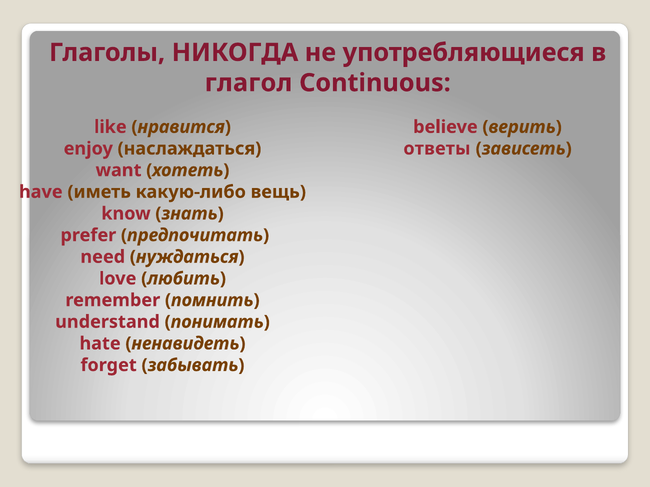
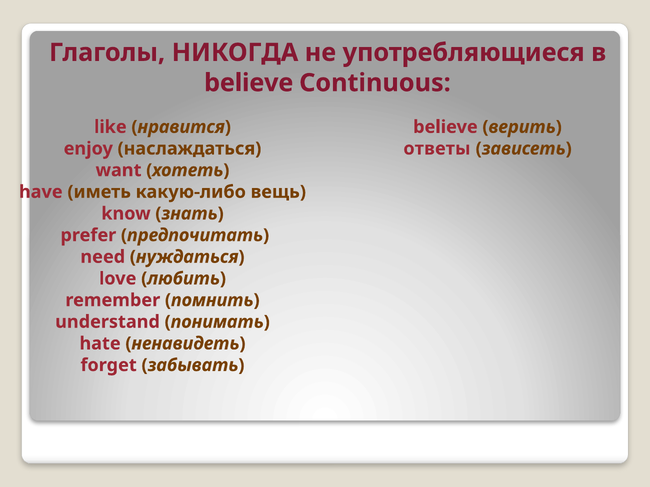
глагол: глагол -> believe (249, 83)
